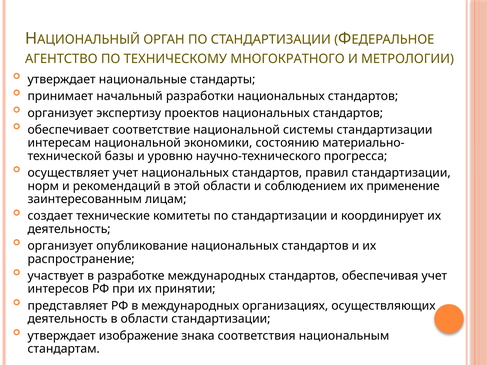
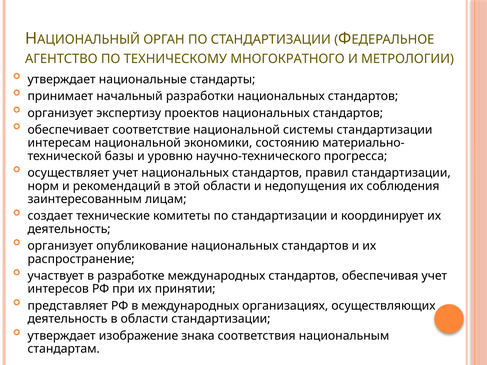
соблюдением: соблюдением -> недопущения (306, 186)
применение: применение -> соблюдения (403, 186)
